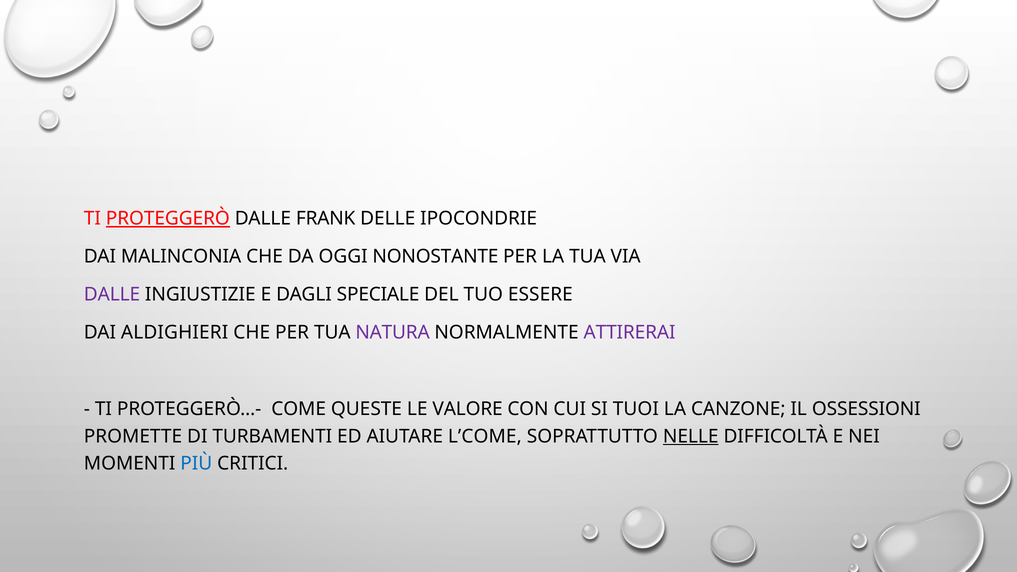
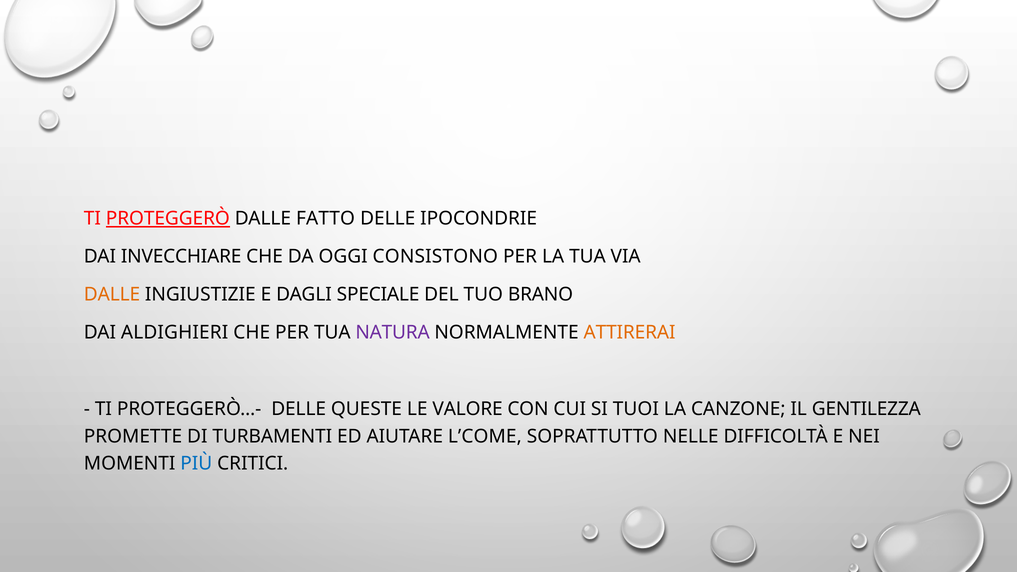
FRANK: FRANK -> FATTO (325, 219)
MALINCONIA: MALINCONIA -> INVECCHIARE (181, 257)
NONOSTANTE: NONOSTANTE -> CONSISTONO (435, 257)
DALLE colour: purple -> orange (112, 295)
ESSERE: ESSERE -> BRANO (540, 295)
ATTIRERAI colour: purple -> orange (630, 333)
PROTEGGERÒ…- COME: COME -> DELLE (299, 409)
OSSESSIONI: OSSESSIONI -> GENTILEZZA (866, 409)
NELLE underline: present -> none (691, 436)
